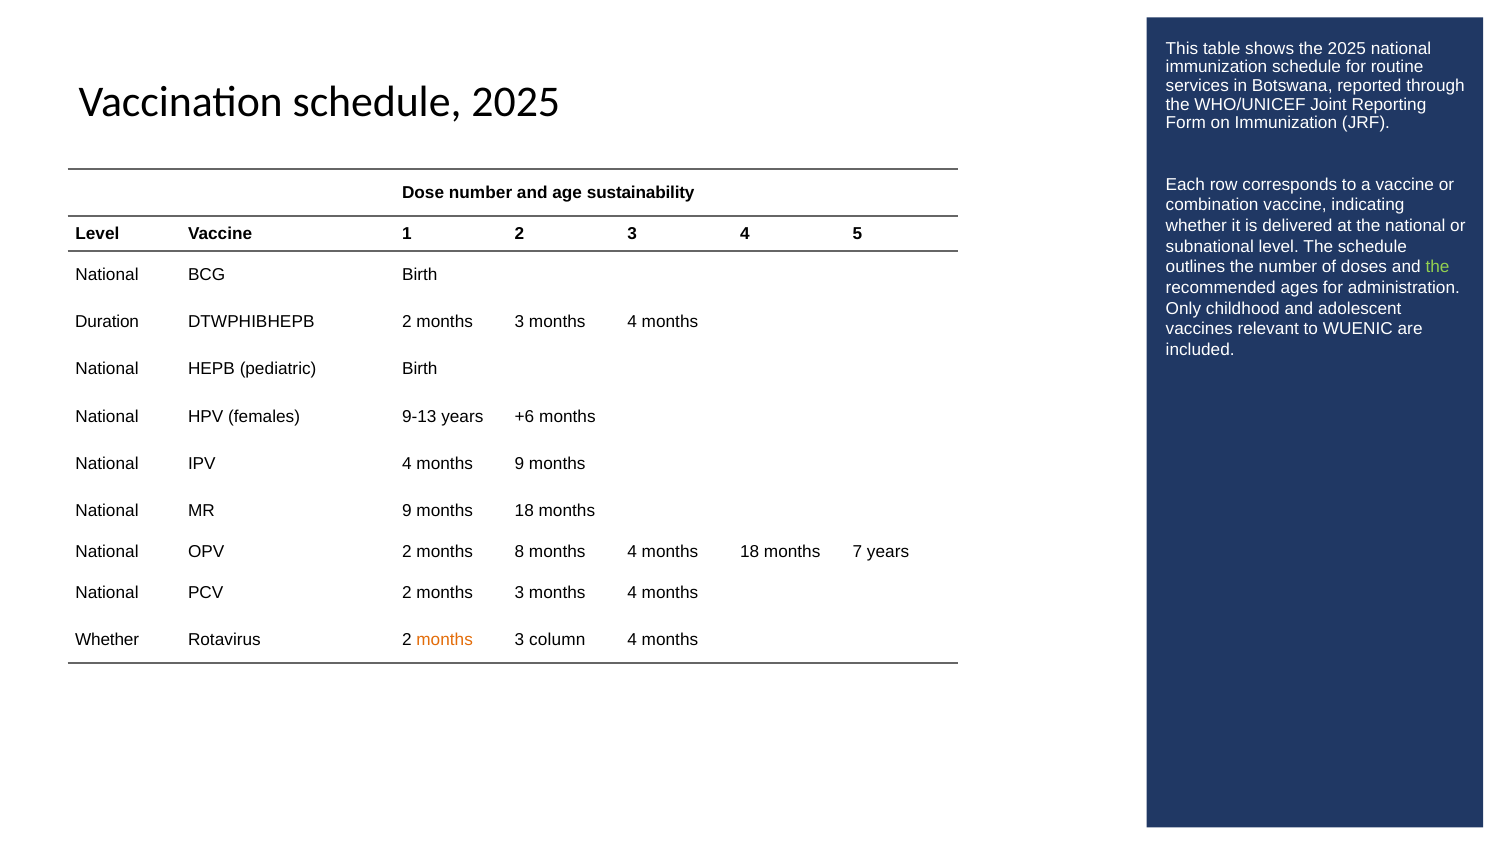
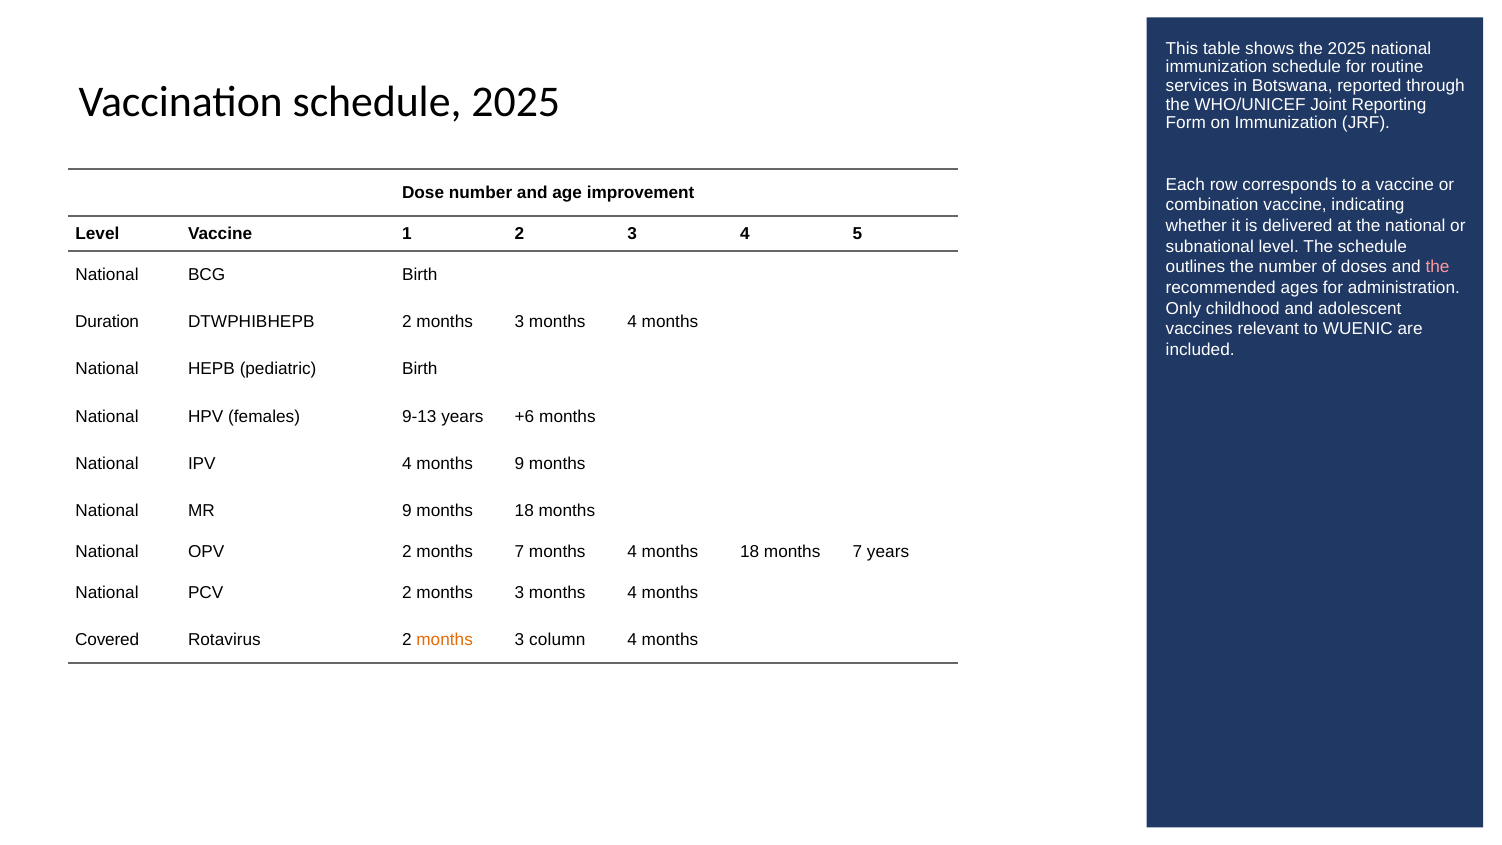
sustainability: sustainability -> improvement (641, 193)
the colour: light green -> pink (1437, 267)
2 months 8: 8 -> 7 (520, 552)
Whether: Whether -> Covered (107, 640)
